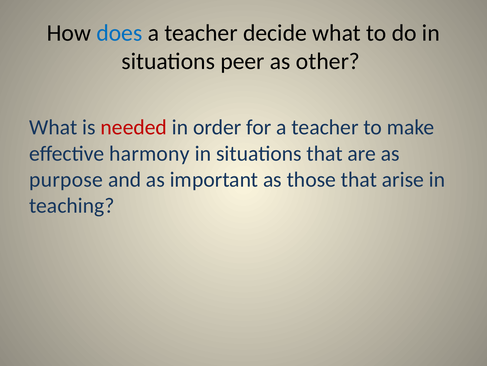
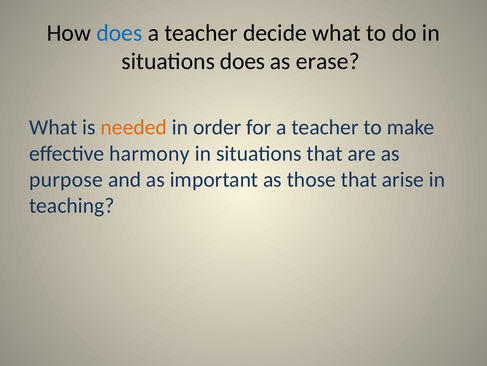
situations peer: peer -> does (243, 61)
other: other -> erase (328, 61)
needed colour: red -> orange (134, 127)
